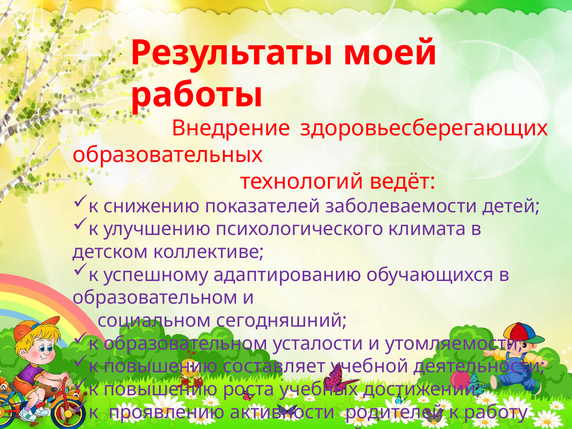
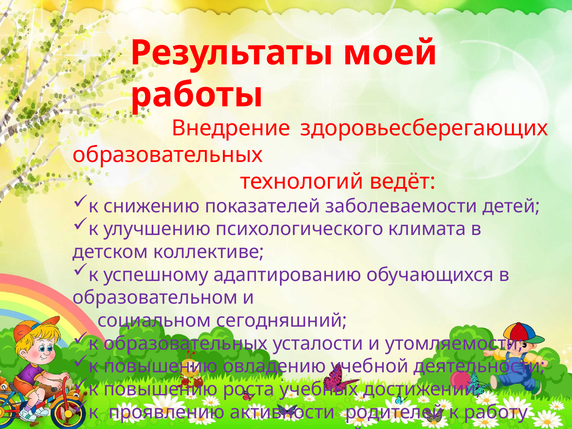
к образовательном: образовательном -> образовательных (186, 343)
составляет: составляет -> овладению (274, 366)
